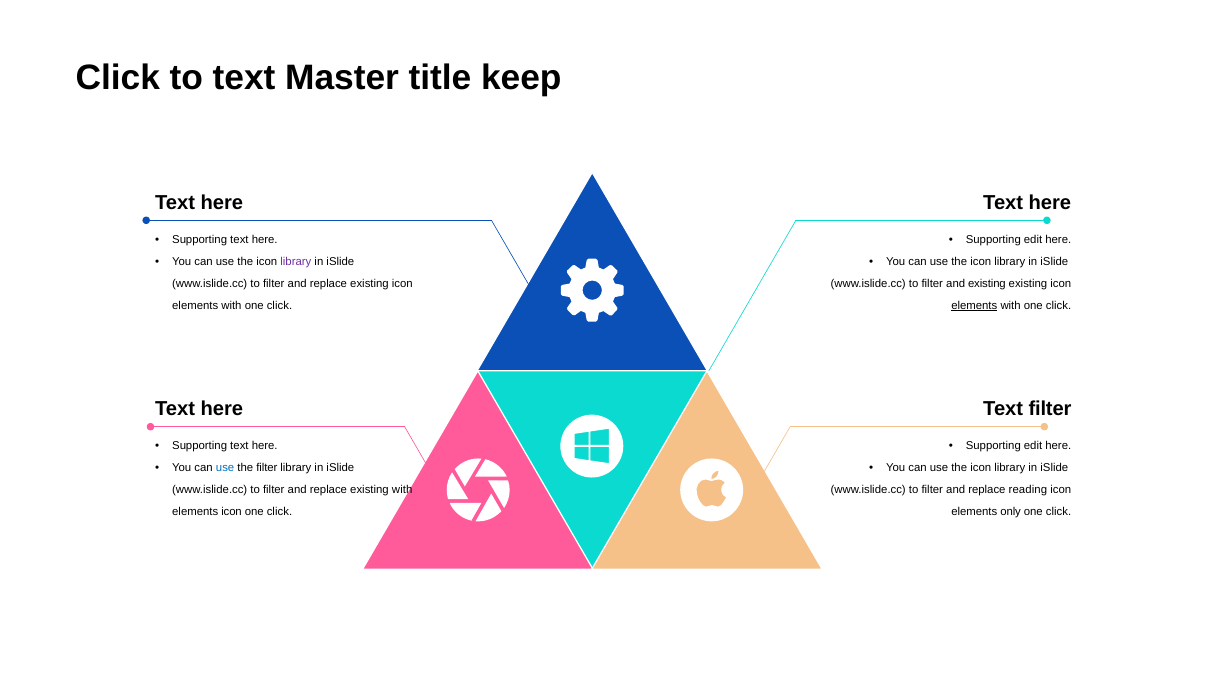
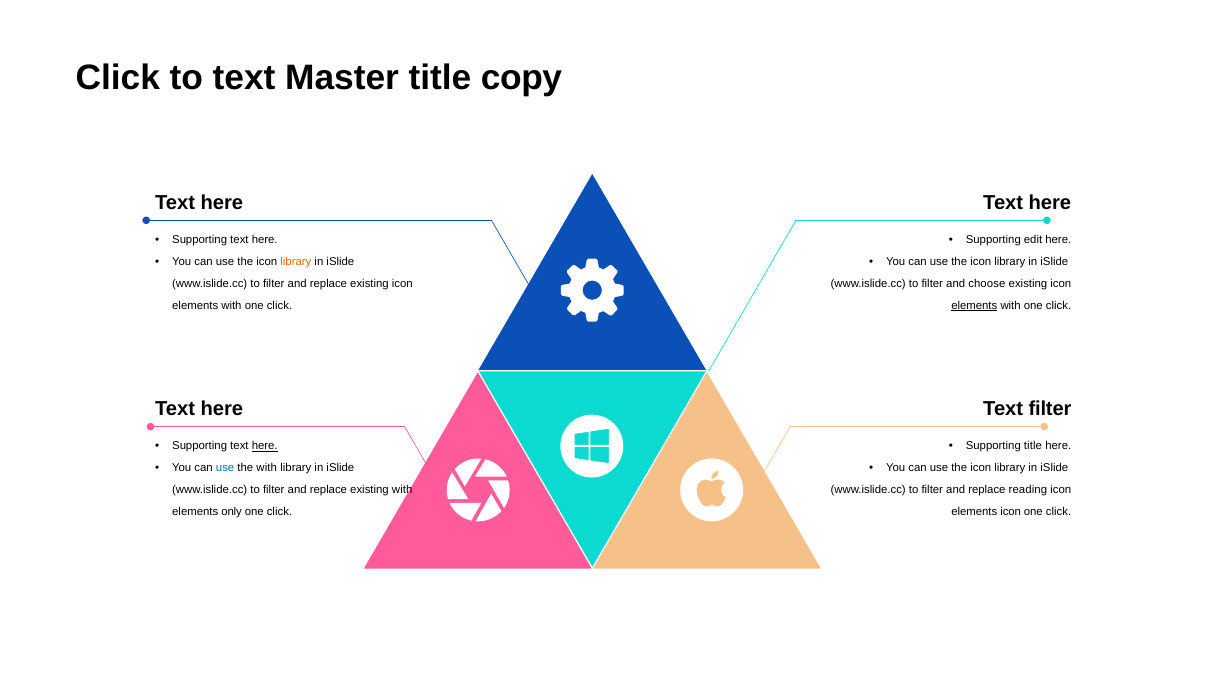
keep: keep -> copy (521, 78)
library colour: purple -> orange (296, 262)
and existing: existing -> choose (987, 284)
here underline: none -> present (265, 446)
edit: edit -> title (1033, 447)
the filter: filter -> with (267, 468)
elements icon: icon -> only (232, 512)
elements only: only -> icon (1011, 512)
